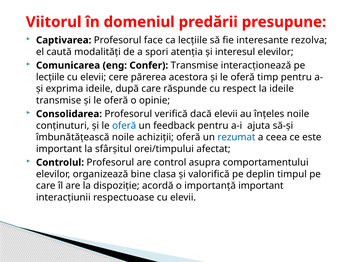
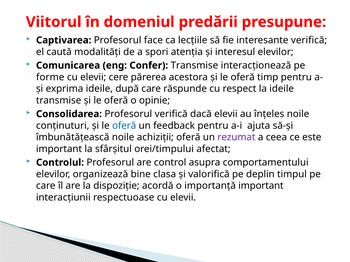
interesante rezolva: rezolva -> verifică (309, 40)
lecțiile: lecțiile -> forme (50, 77)
rezumat colour: blue -> purple (236, 138)
